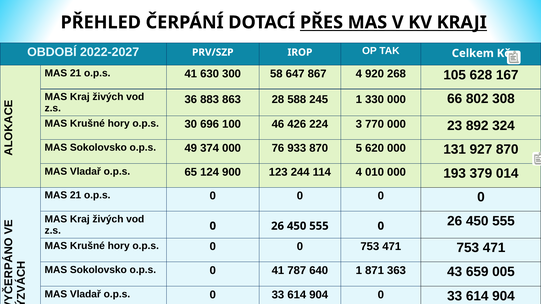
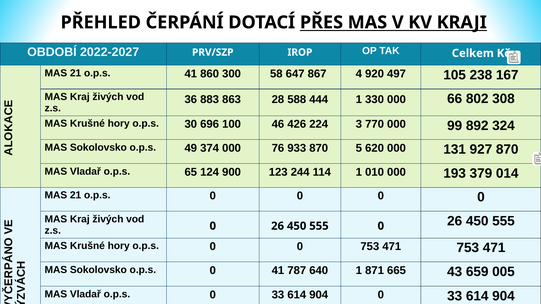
630: 630 -> 860 (210, 74)
268: 268 -> 497 (396, 74)
628: 628 -> 238 (481, 75)
245: 245 -> 444 (319, 100)
23: 23 -> 99 (455, 126)
114 4: 4 -> 1 (359, 172)
363: 363 -> 665 (396, 271)
